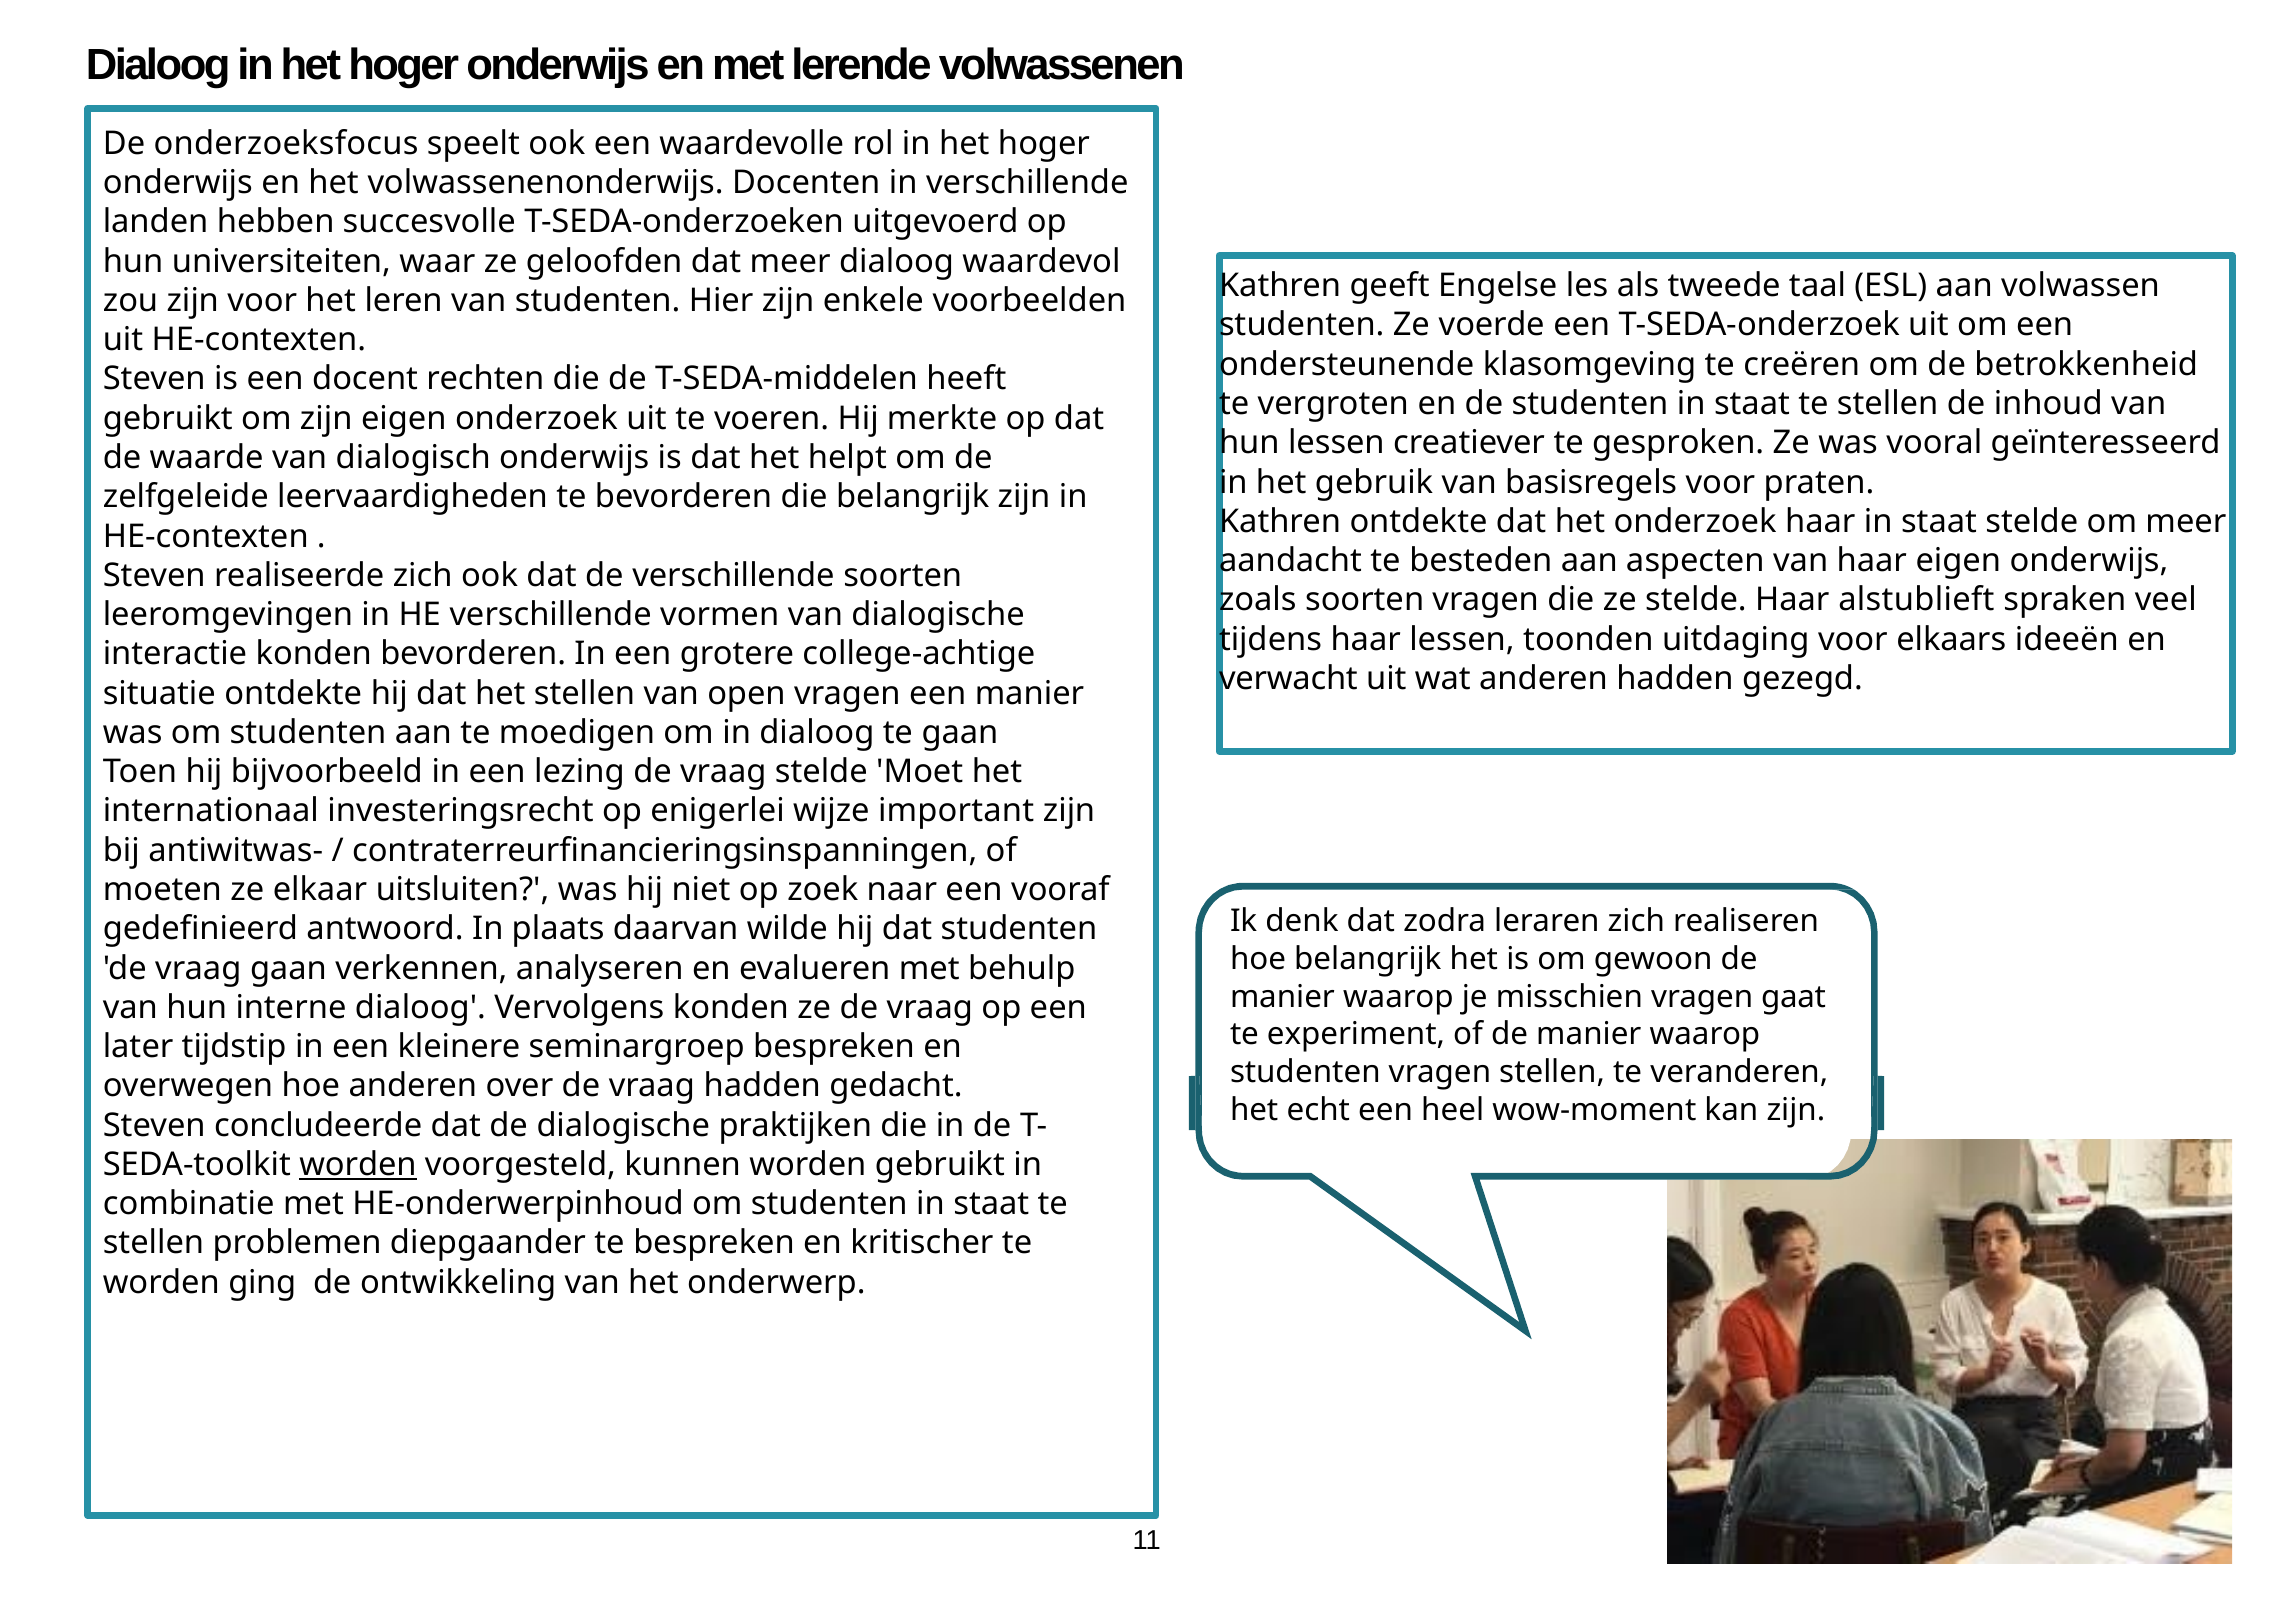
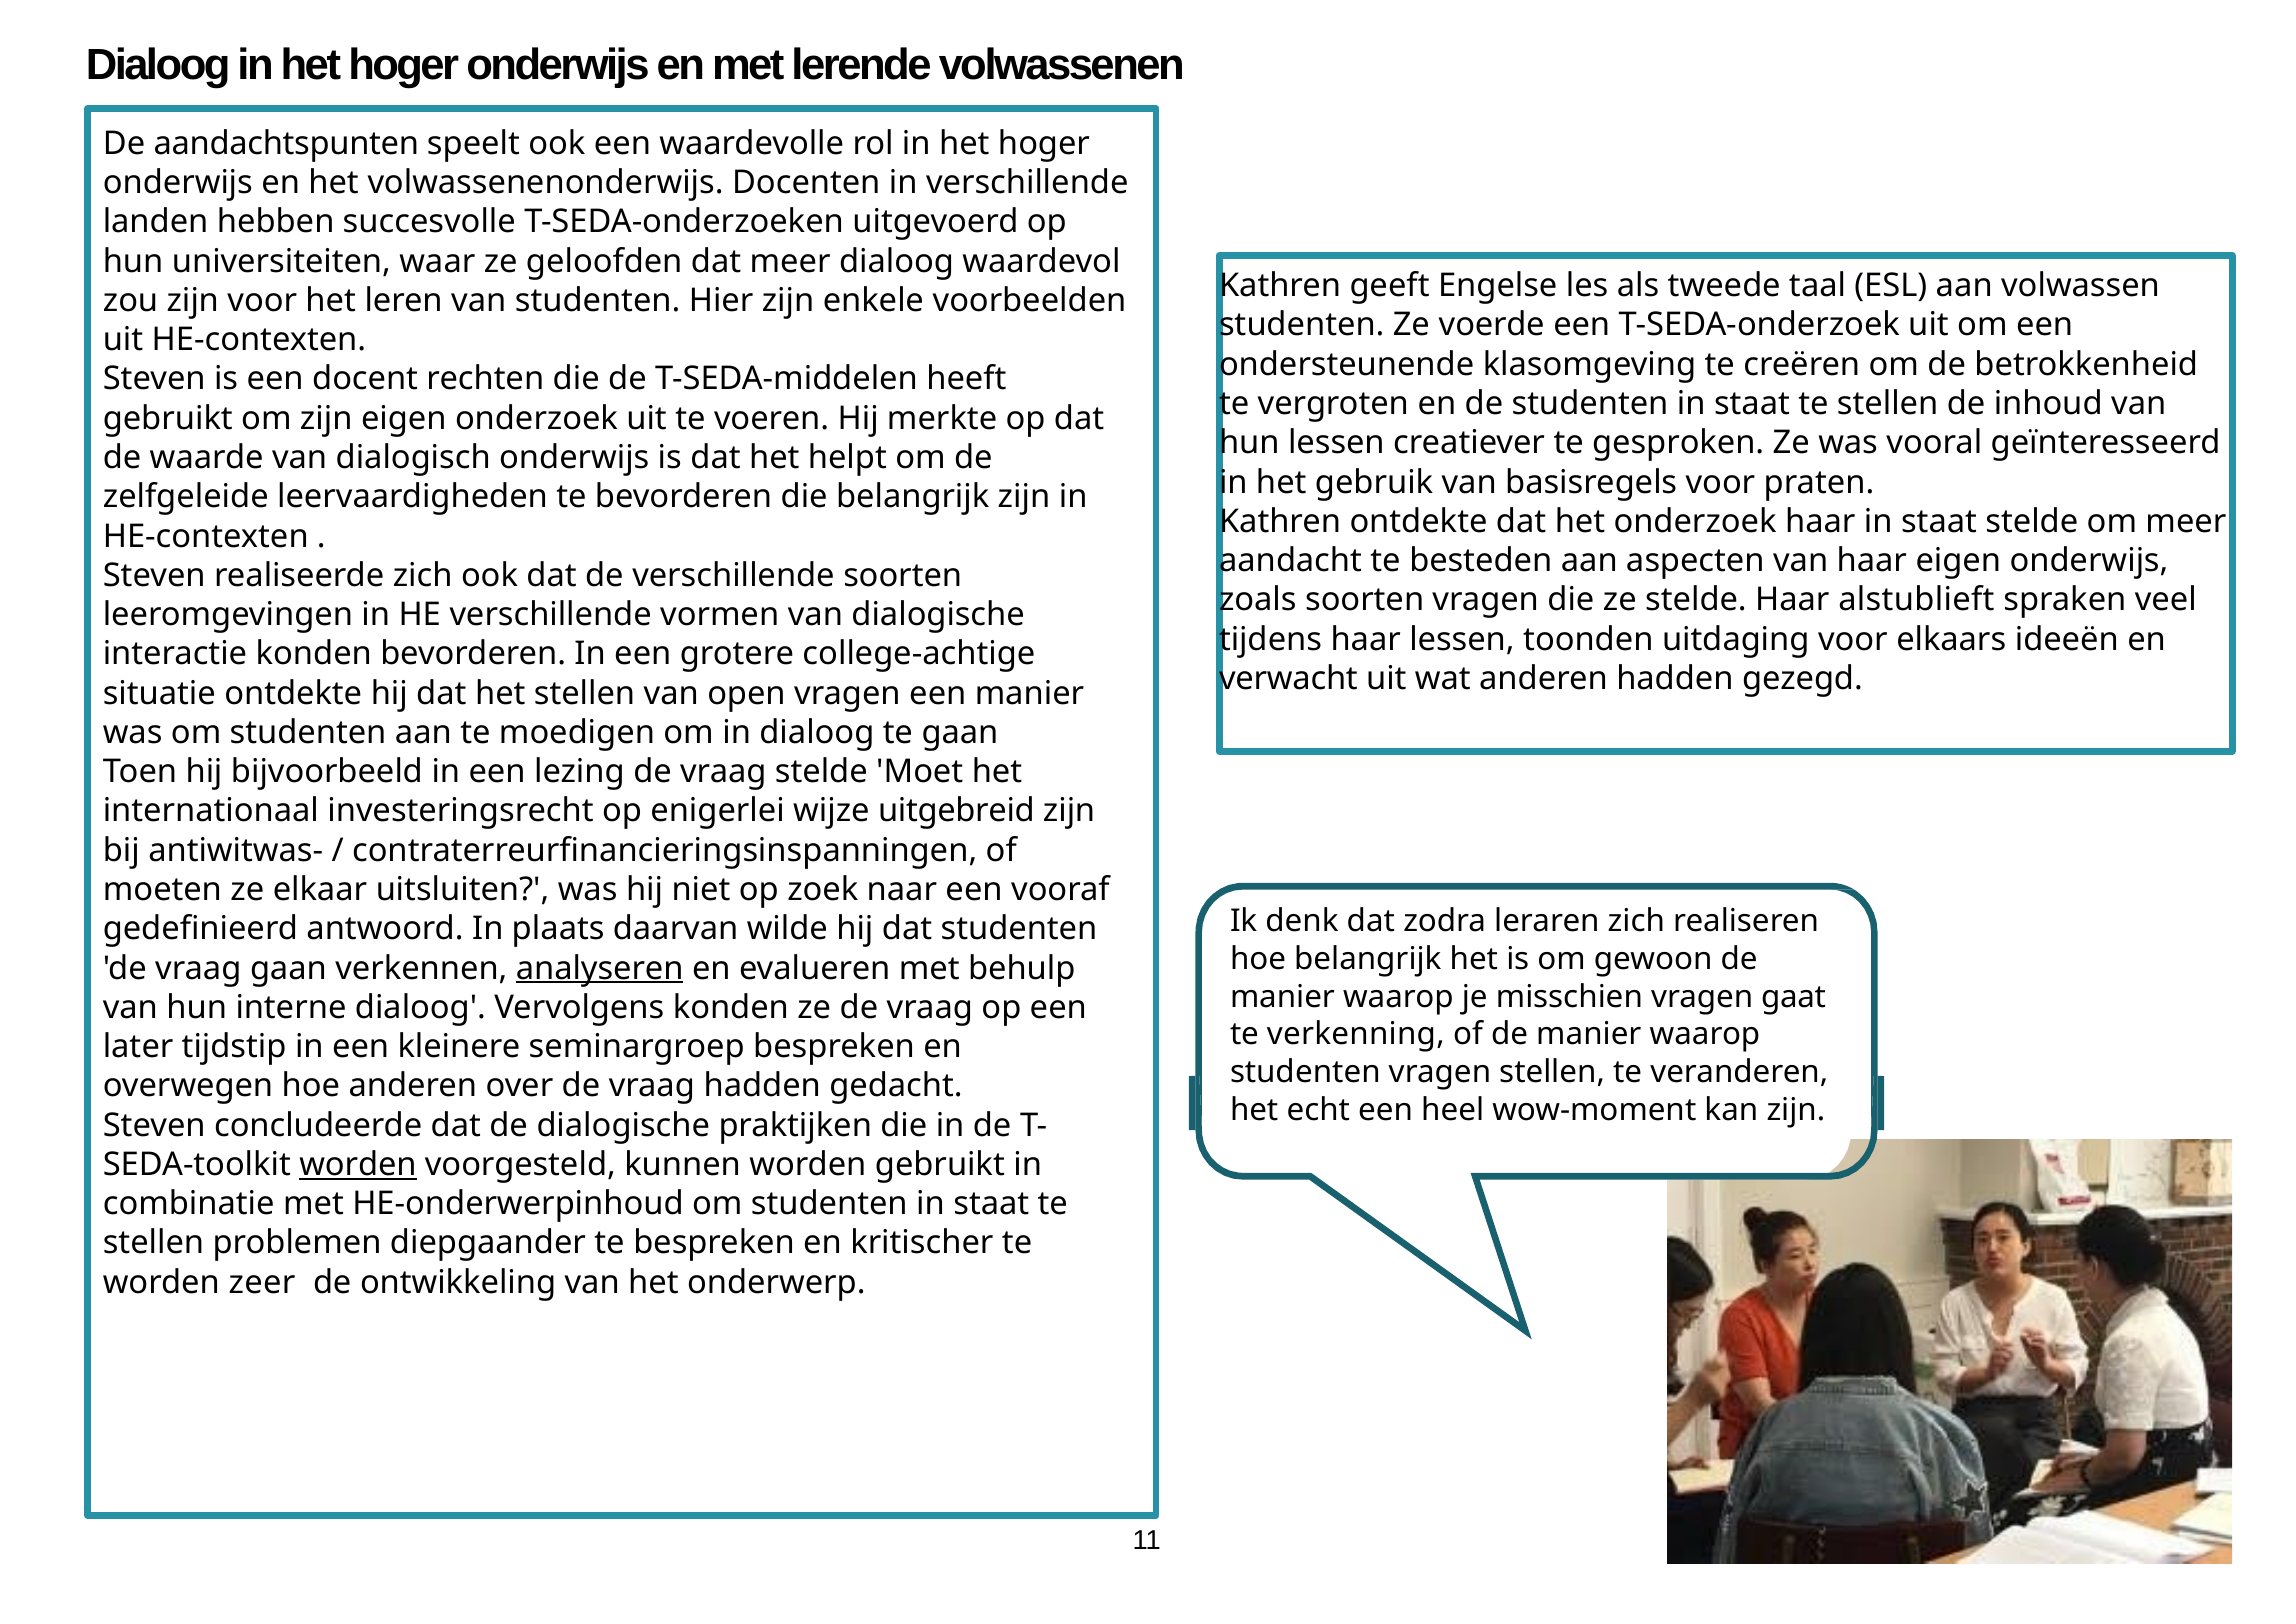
onderzoeksfocus: onderzoeksfocus -> aandachtspunten (286, 144)
important: important -> uitgebreid (956, 811)
analyseren underline: none -> present (600, 968)
experiment: experiment -> verkenning (1356, 1034)
ging: ging -> zeer (262, 1282)
